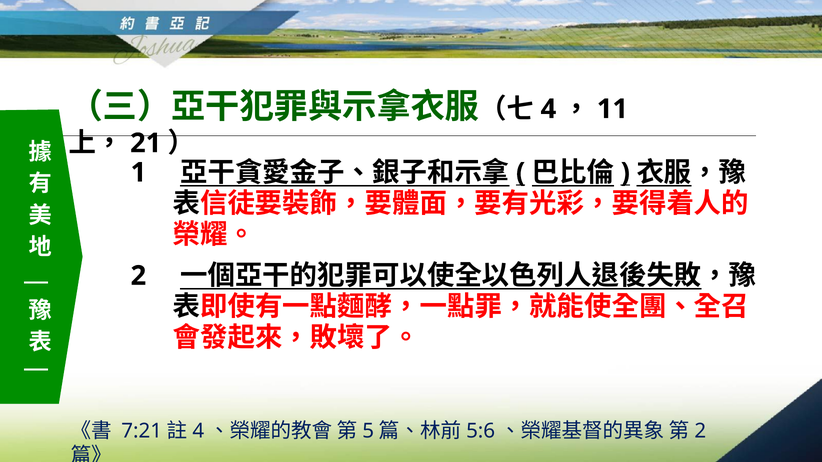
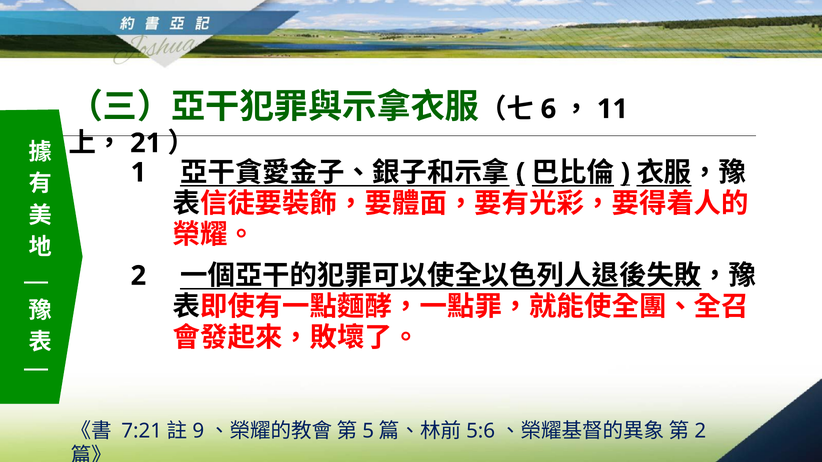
4: 4 -> 6 (548, 109)
4: 4 -> 9 (198, 431)
